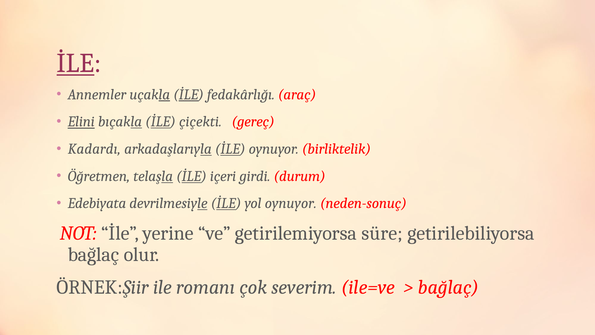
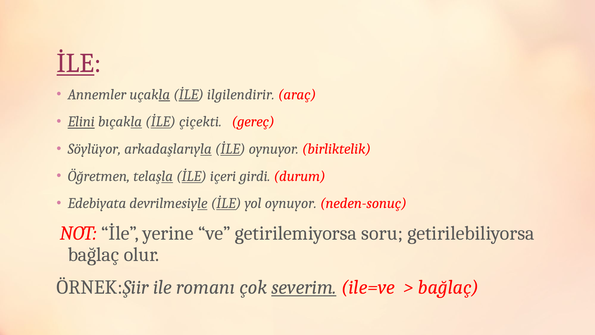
fedakârlığı: fedakârlığı -> ilgilendirir (241, 94)
Kadardı: Kadardı -> Söylüyor (94, 149)
süre: süre -> soru (382, 233)
severim underline: none -> present (304, 287)
